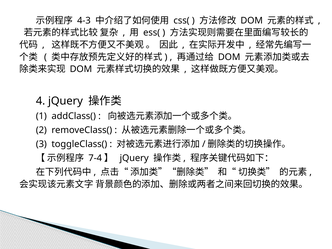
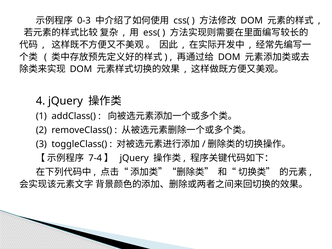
4-3: 4-3 -> 0-3 (84, 20)
